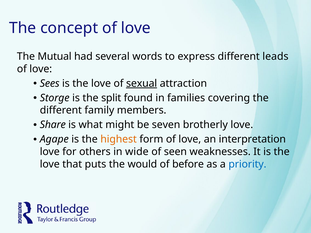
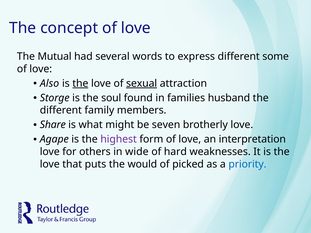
leads: leads -> some (276, 57)
Sees: Sees -> Also (50, 83)
the underline: none -> present (80, 83)
split: split -> soul (111, 98)
covering: covering -> husband (229, 98)
highest colour: orange -> purple (119, 139)
seen: seen -> hard (175, 152)
before: before -> picked (188, 164)
